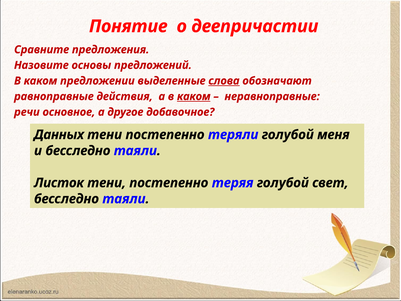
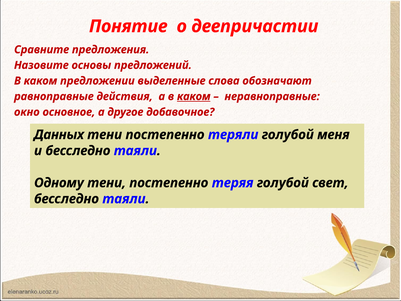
слова underline: present -> none (224, 81)
речи: речи -> окно (27, 112)
Листок: Листок -> Одному (59, 183)
